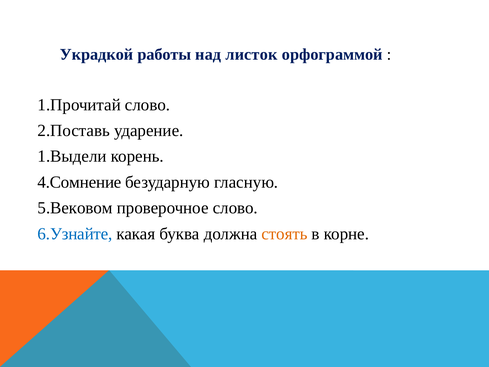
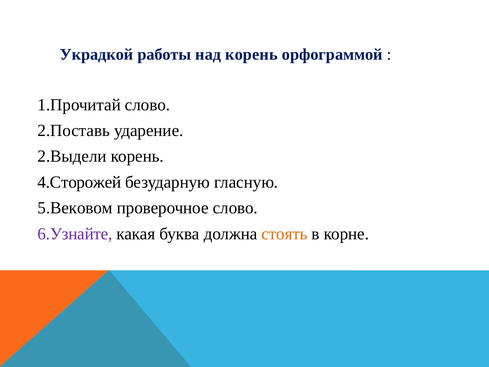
над листок: листок -> корень (251, 54)
1.Выдели: 1.Выдели -> 2.Выдели (72, 156)
4.Сомнение: 4.Сомнение -> 4.Сторожей (79, 182)
6.Узнайте colour: blue -> purple (75, 234)
